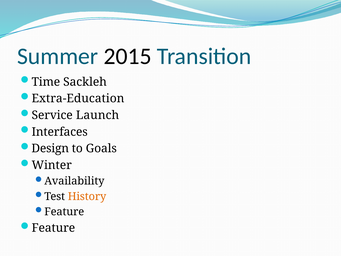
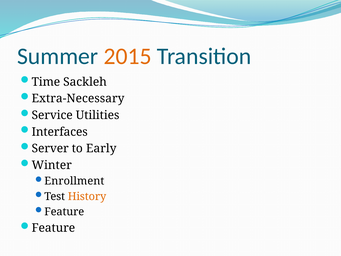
2015 colour: black -> orange (128, 56)
Extra-Education: Extra-Education -> Extra-Necessary (78, 98)
Launch: Launch -> Utilities (98, 115)
Design: Design -> Server (50, 148)
Goals: Goals -> Early (101, 148)
Availability: Availability -> Enrollment (74, 181)
